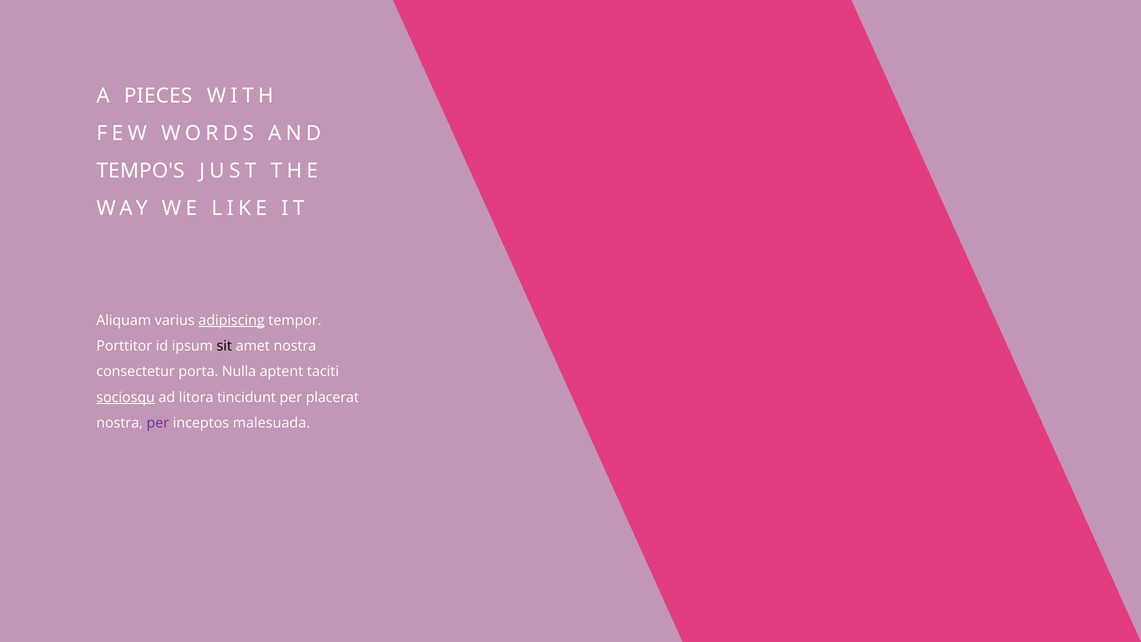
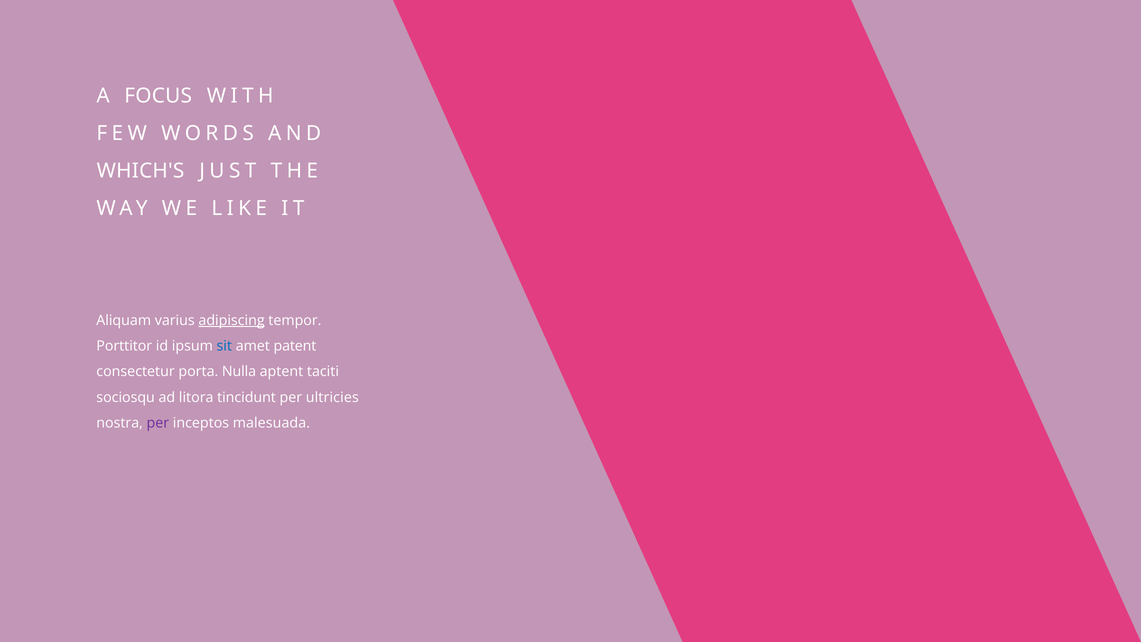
PIECES: PIECES -> FOCUS (158, 96)
TEMPO'S: TEMPO'S -> WHICH'S (141, 171)
sit colour: black -> blue (224, 346)
amet nostra: nostra -> patent (295, 346)
sociosqu underline: present -> none (126, 397)
placerat: placerat -> ultricies (332, 397)
